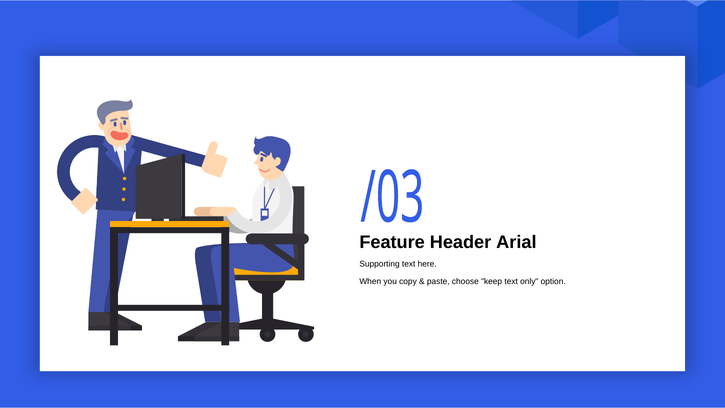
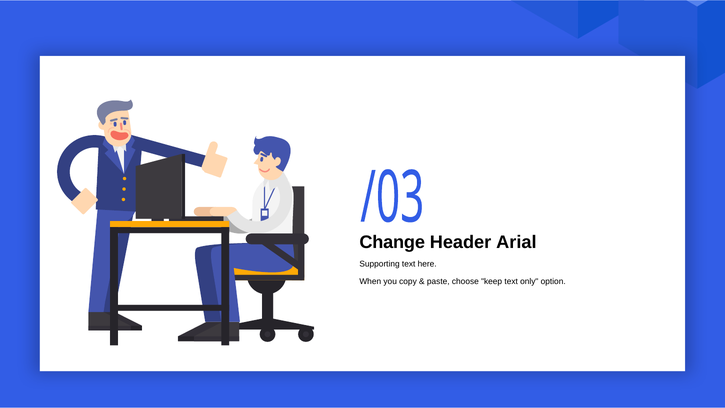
Feature: Feature -> Change (392, 242)
